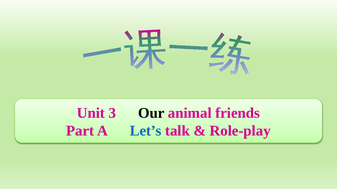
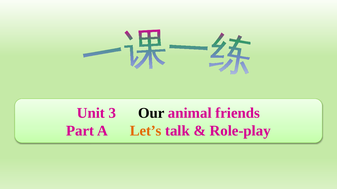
Let’s colour: blue -> orange (146, 131)
